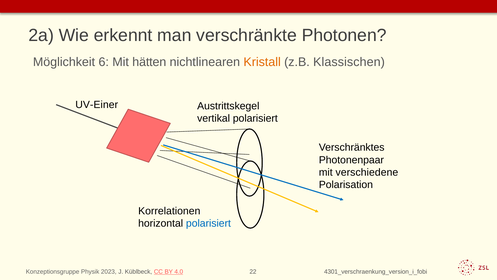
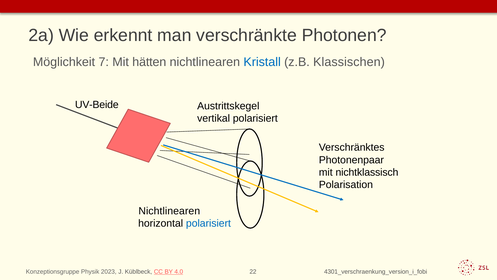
6: 6 -> 7 (104, 62)
Kristall colour: orange -> blue (262, 62)
UV-Einer: UV-Einer -> UV-Beide (97, 105)
verschiedene: verschiedene -> nichtklassisch (367, 172)
Korrelationen: Korrelationen -> Nichtlinearen (169, 211)
